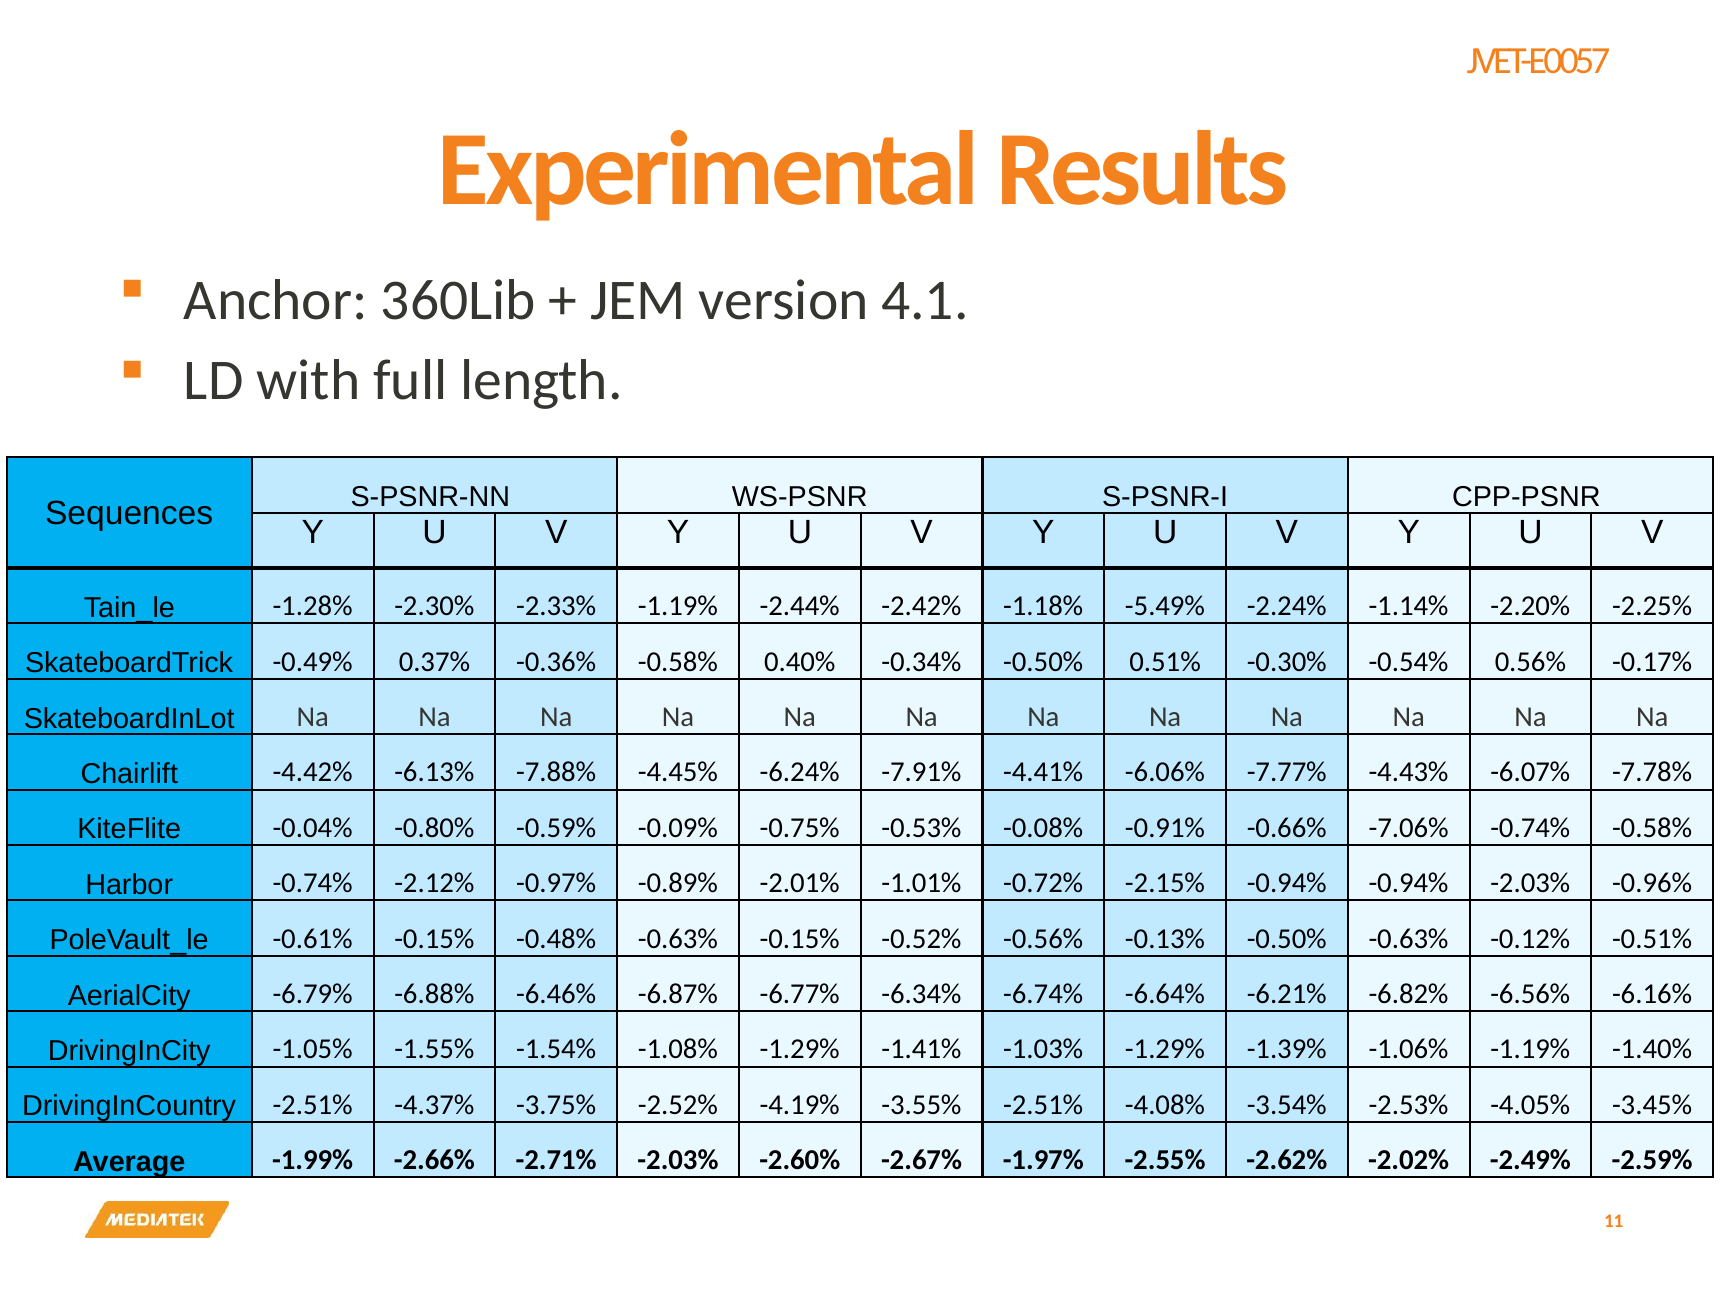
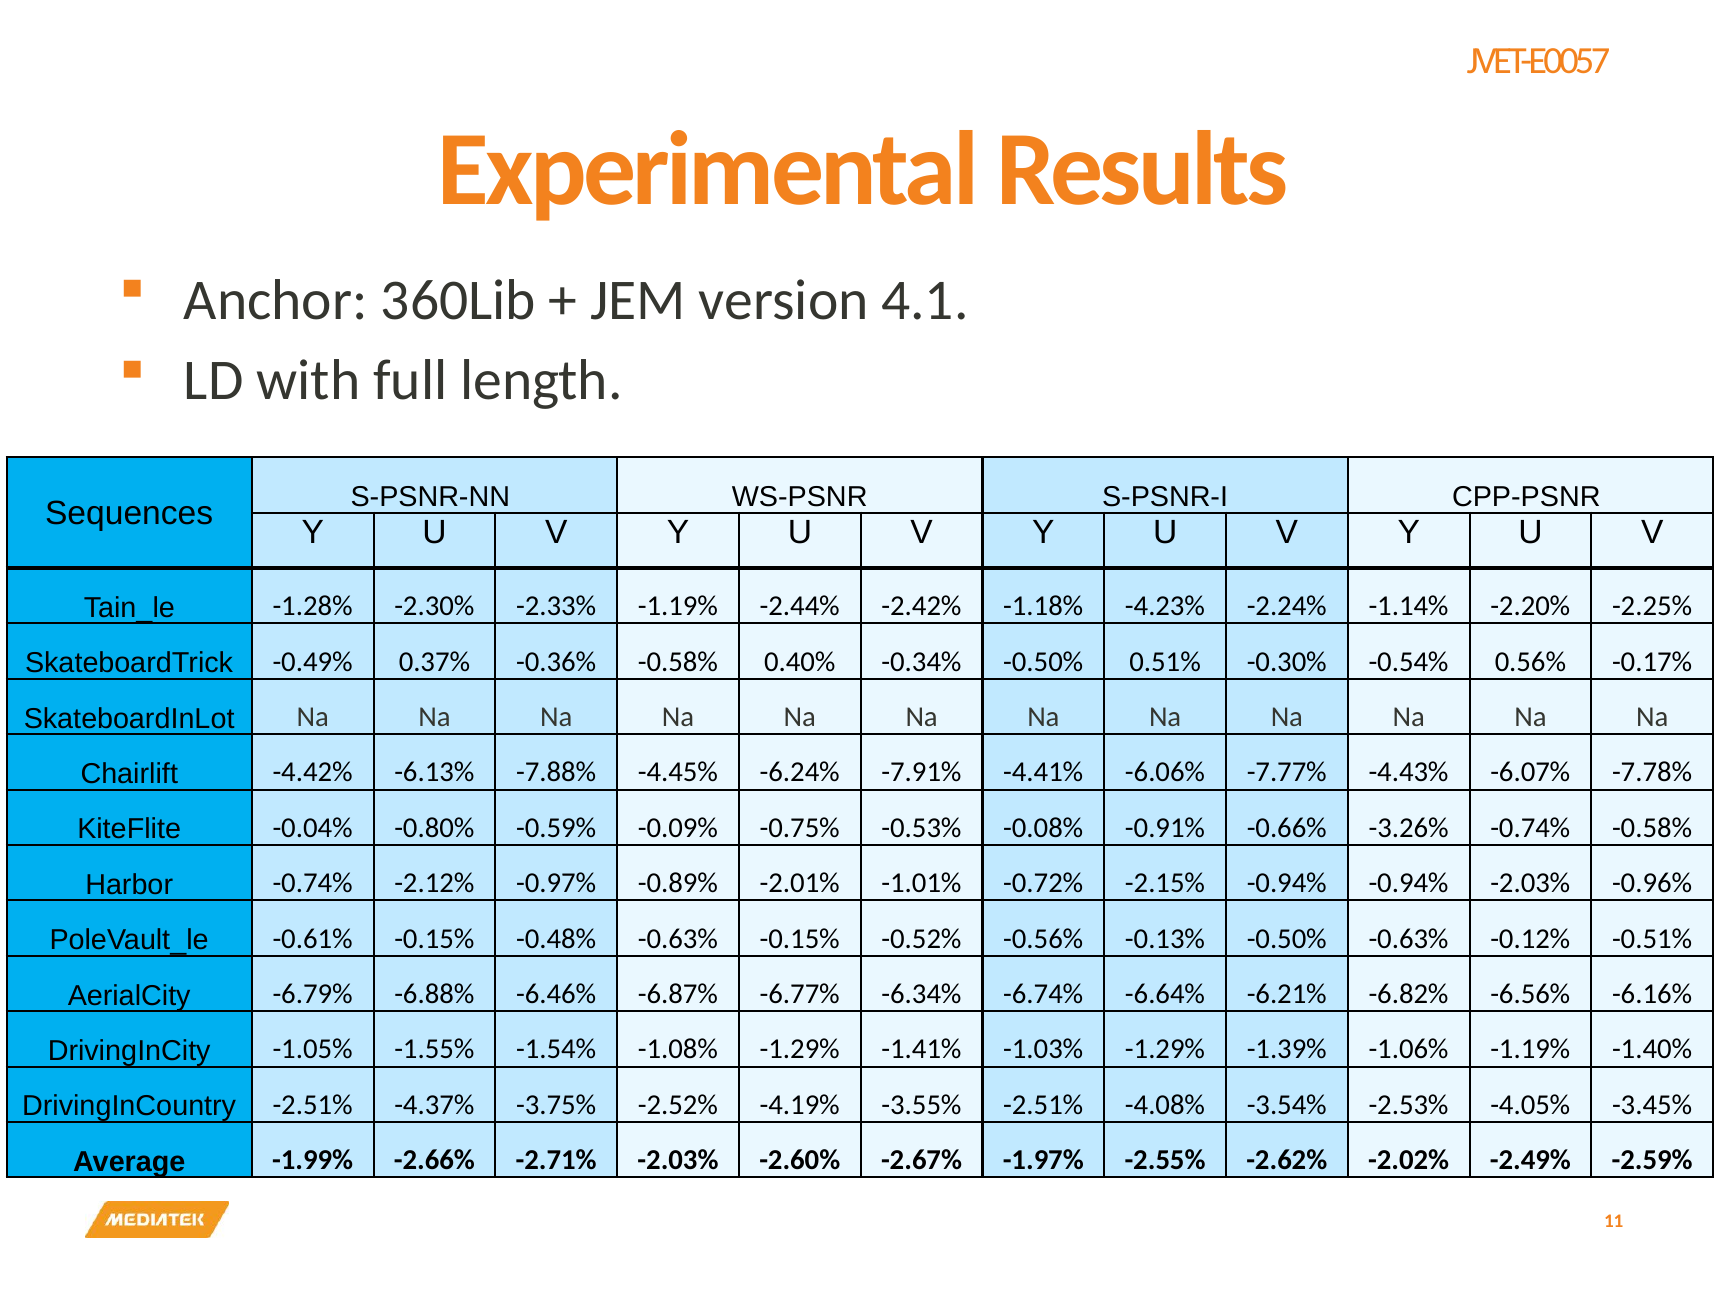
-5.49%: -5.49% -> -4.23% (1165, 606)
-7.06%: -7.06% -> -3.26% (1409, 828)
